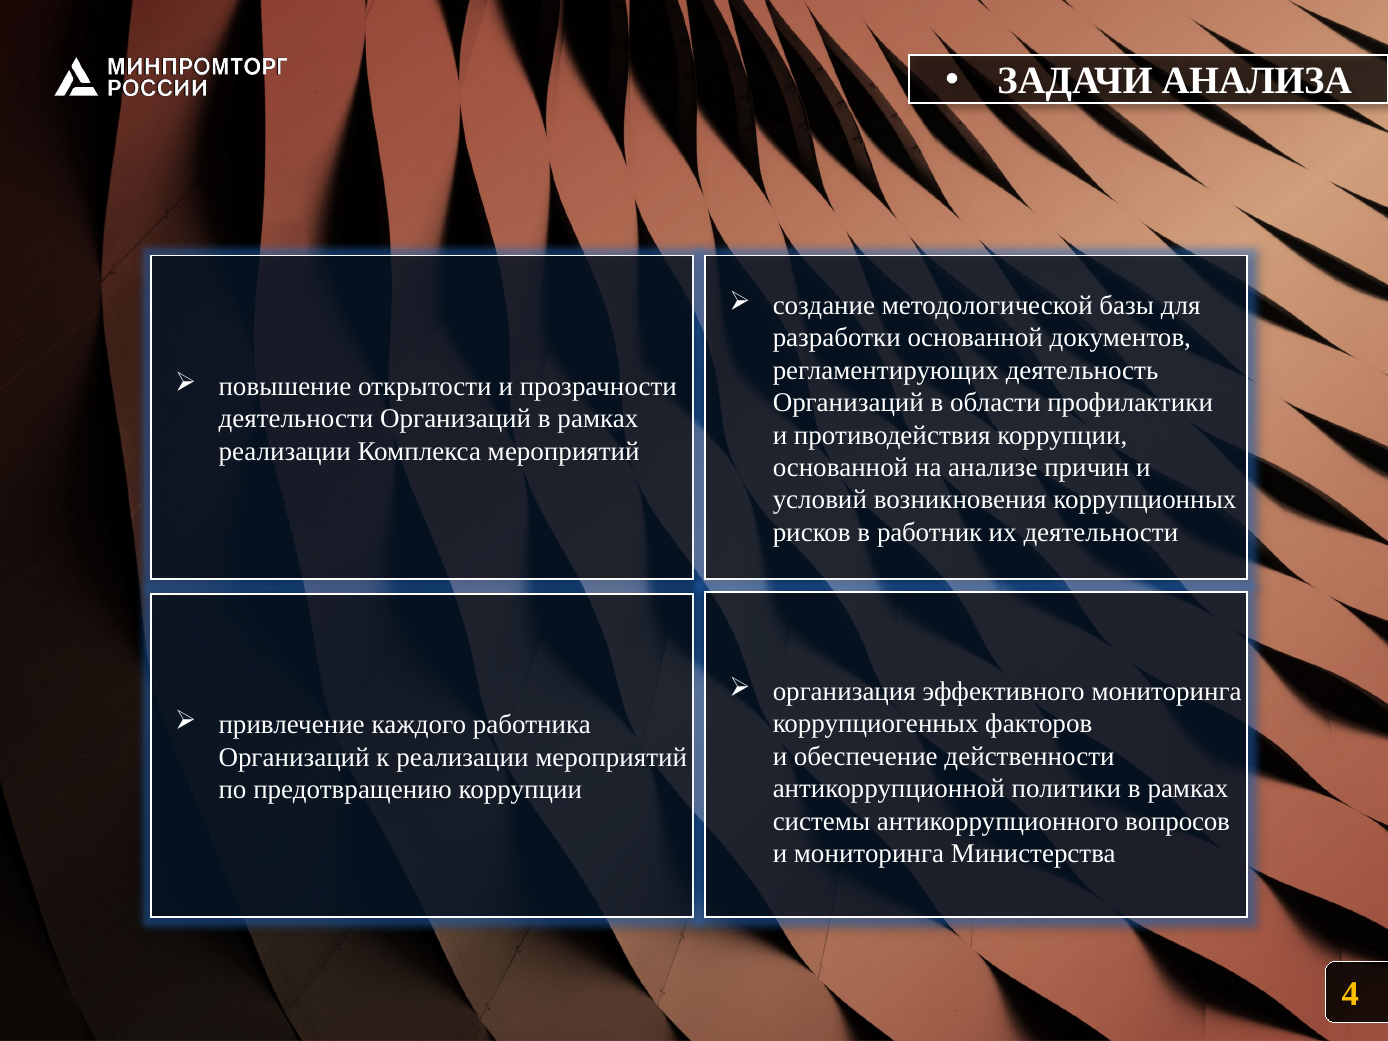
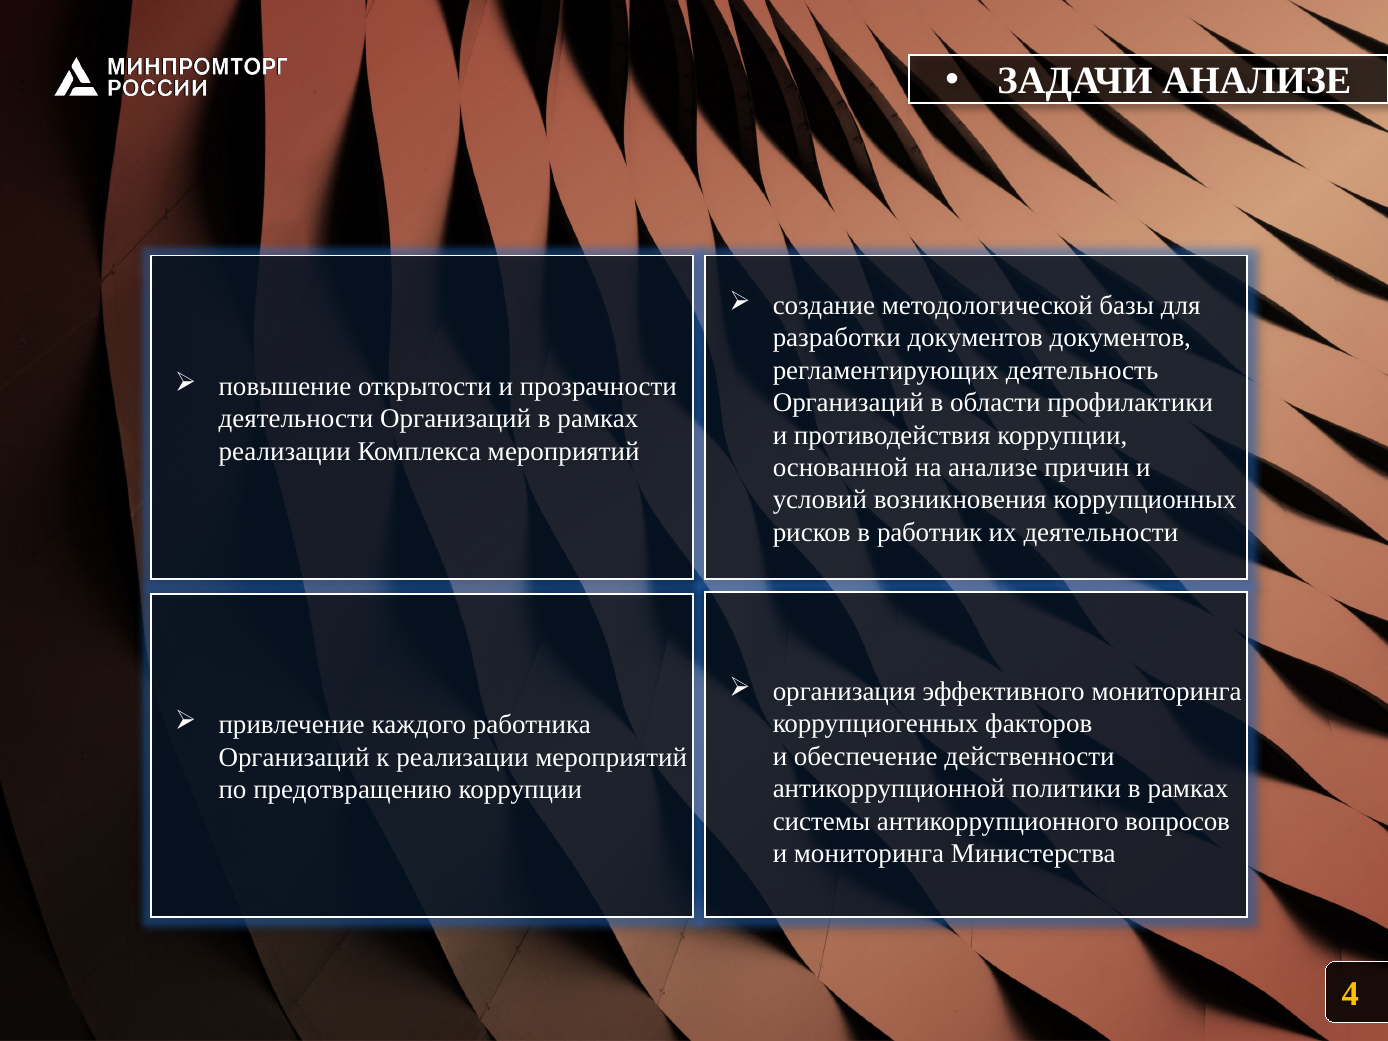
ЗАДАЧИ АНАЛИЗА: АНАЛИЗА -> АНАЛИЗЕ (1257, 81)
разработки основанной: основанной -> документов (975, 338)
